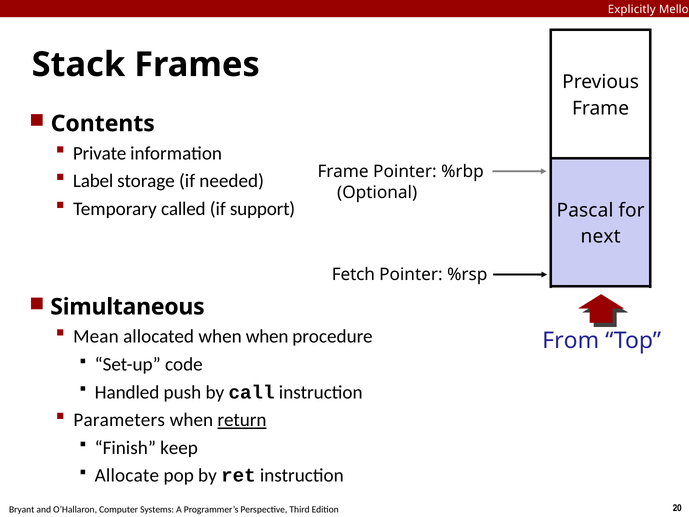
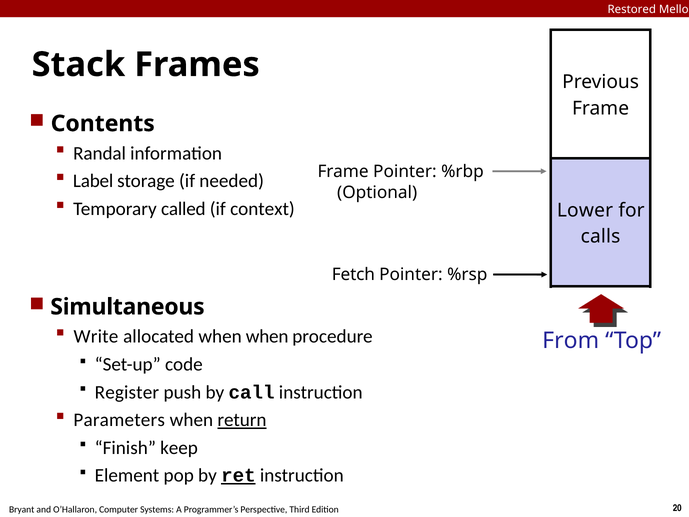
Explicitly: Explicitly -> Restored (632, 9)
Private: Private -> Randal (100, 153)
support: support -> context (262, 209)
Pascal: Pascal -> Lower (585, 210)
next: next -> calls (601, 236)
Mean: Mean -> Write (96, 336)
Handled: Handled -> Register (127, 392)
Allocate: Allocate -> Element (127, 475)
ret underline: none -> present (238, 475)
